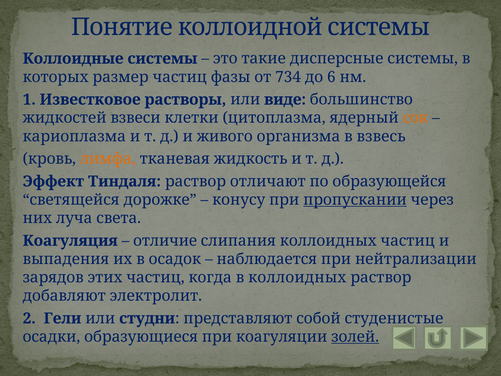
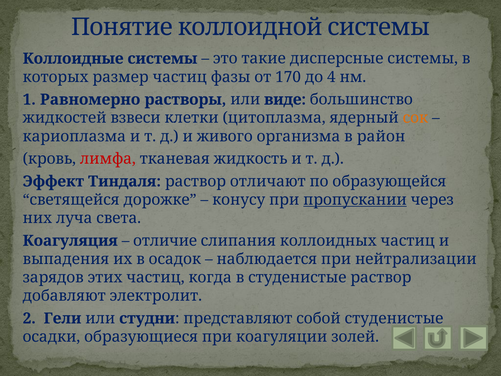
734: 734 -> 170 (288, 77)
6: 6 -> 4 (331, 77)
Известковое: Известковое -> Равномерно (90, 99)
взвесь: взвесь -> район (381, 136)
лимфа colour: orange -> red (108, 159)
в коллоидных: коллоидных -> студенистые (297, 277)
золей underline: present -> none (355, 337)
